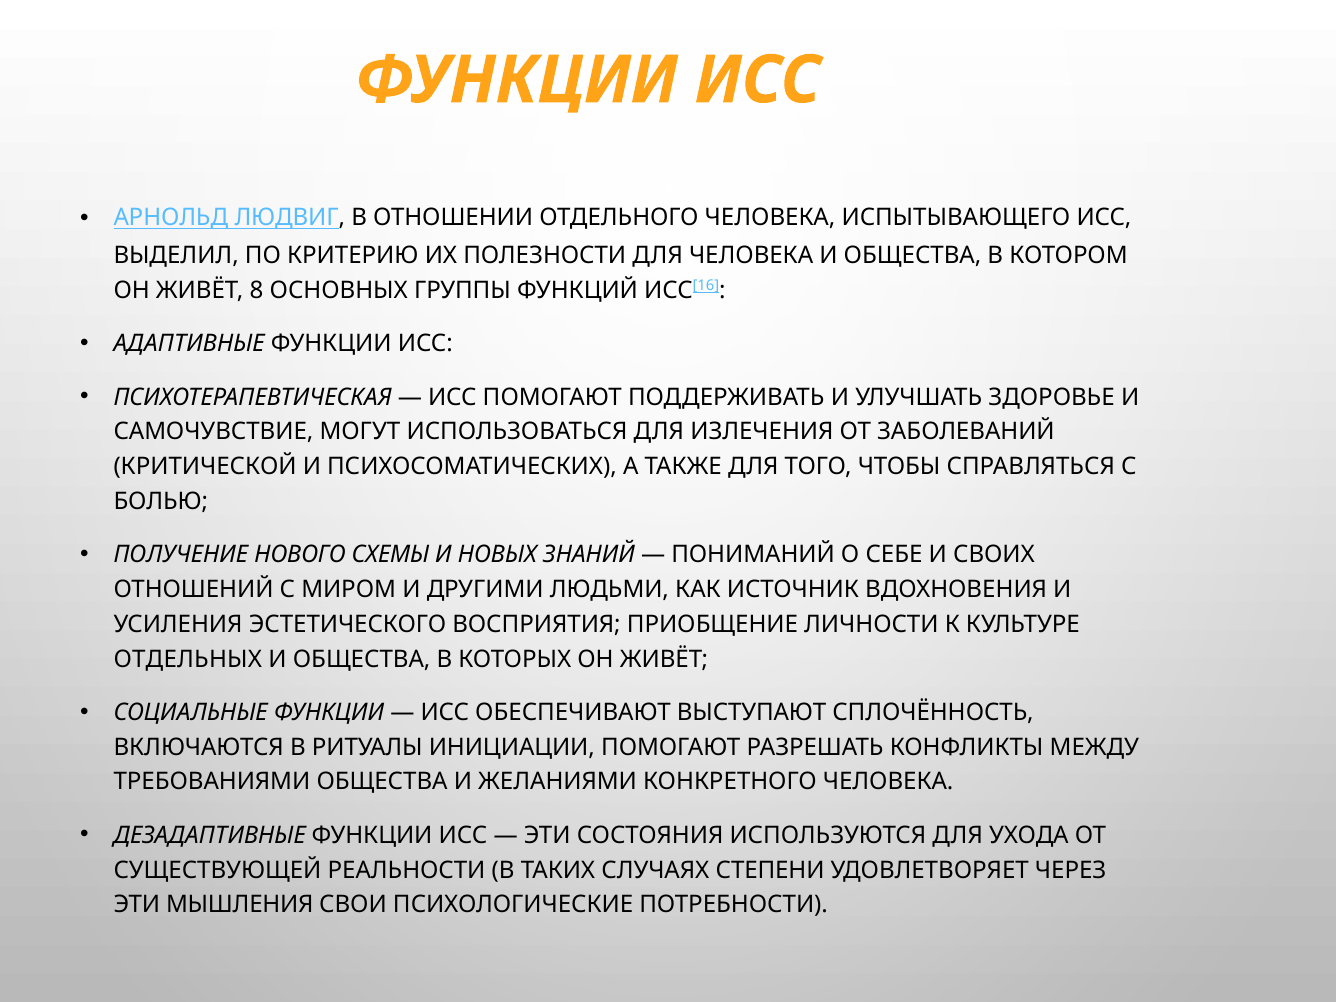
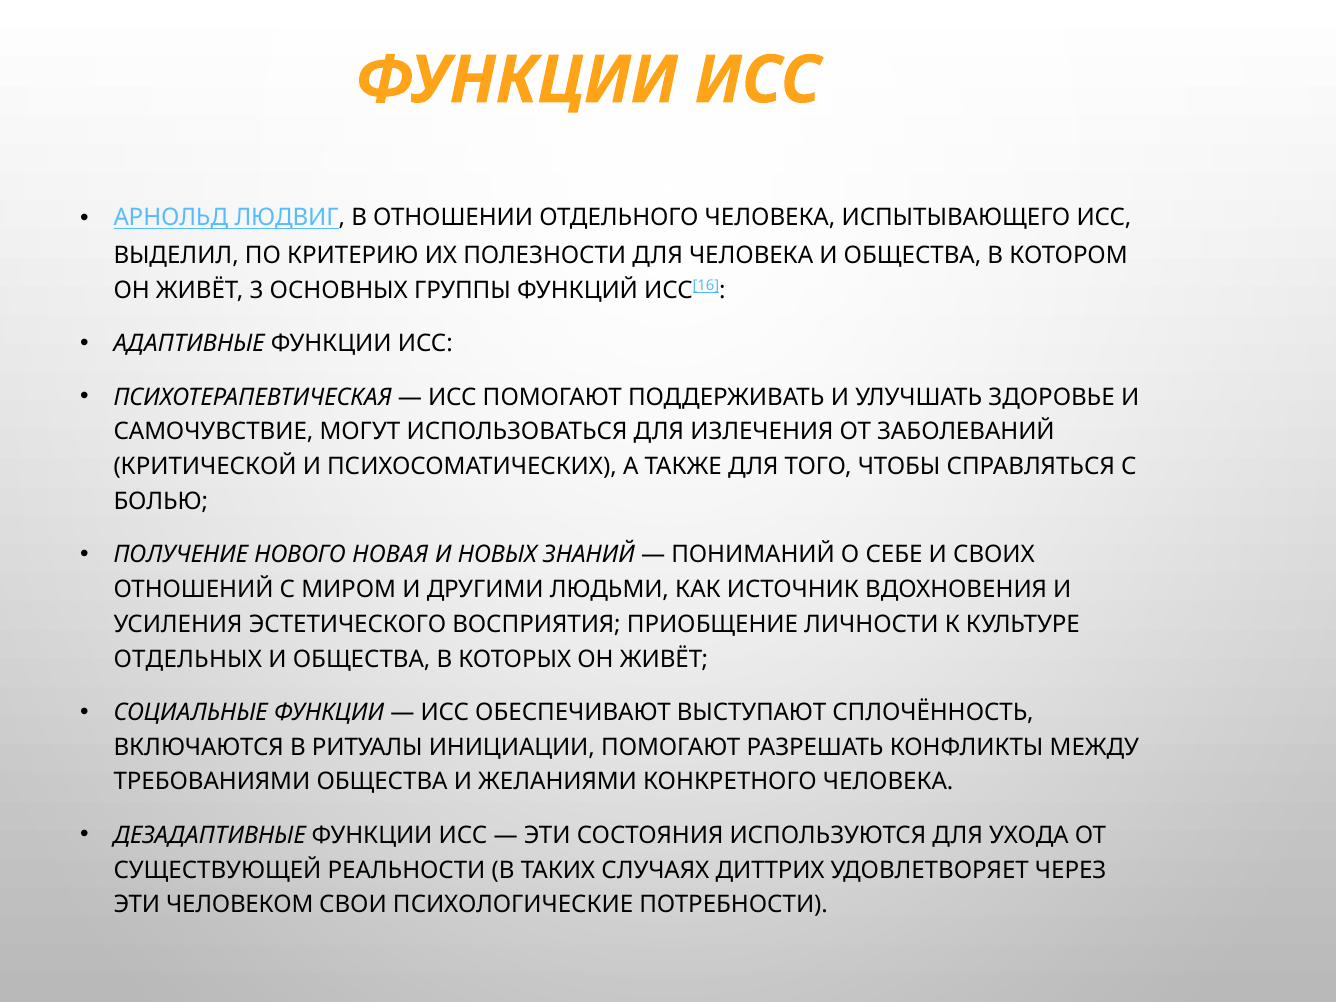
8: 8 -> 3 (257, 291)
СХЕМЫ: СХЕМЫ -> НОВАЯ (390, 555)
СТЕПЕНИ: СТЕПЕНИ -> ДИТТРИХ (770, 870)
МЫШЛЕНИЯ: МЫШЛЕНИЯ -> ЧЕЛОВЕКОМ (240, 905)
